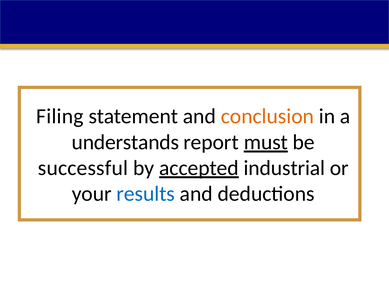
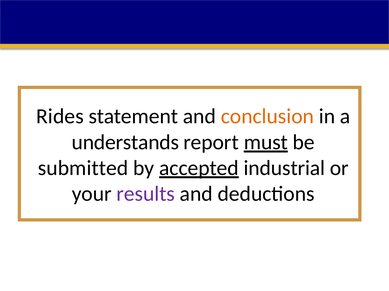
Filing: Filing -> Rides (60, 117)
successful: successful -> submitted (83, 168)
results colour: blue -> purple (146, 194)
